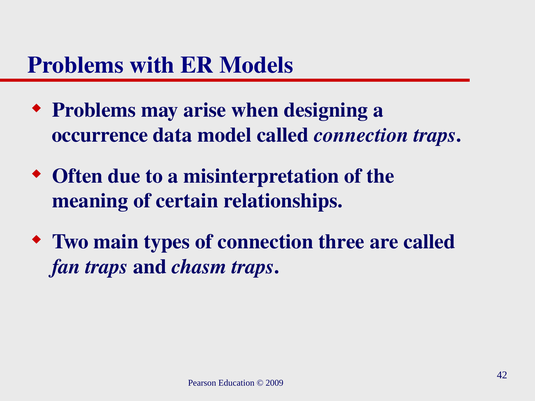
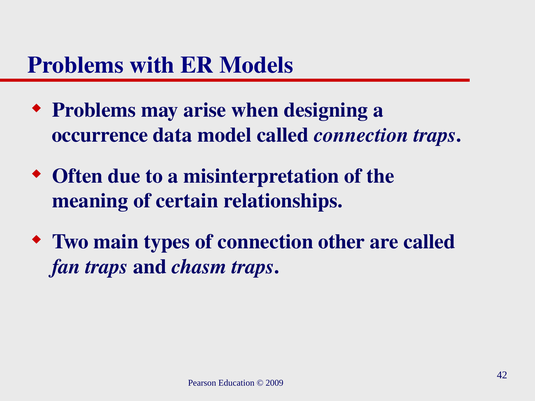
three: three -> other (342, 242)
